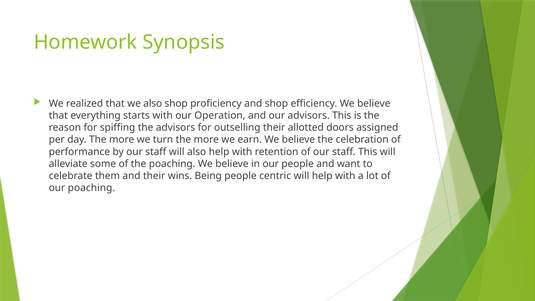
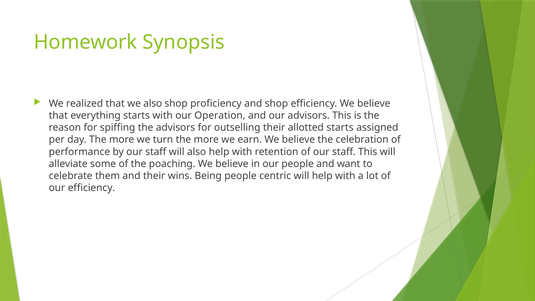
allotted doors: doors -> starts (340, 128)
our poaching: poaching -> efficiency (91, 188)
